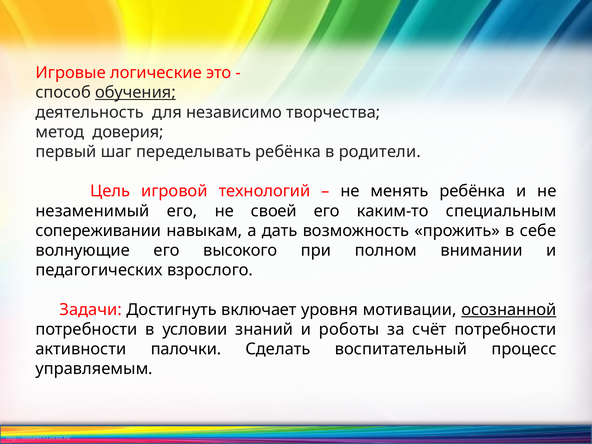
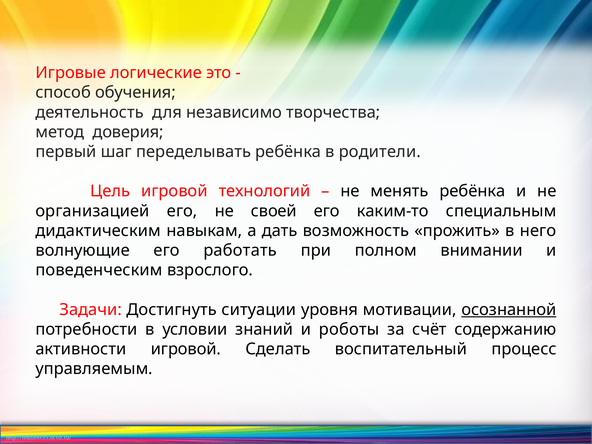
обучения underline: present -> none (135, 93)
незаменимый: незаменимый -> организацией (92, 211)
сопереживании: сопереживании -> дидактическим (98, 231)
себе: себе -> него (538, 231)
высокого: высокого -> работать (240, 250)
педагогических: педагогических -> поведенческим (99, 270)
включает: включает -> ситуации (259, 310)
счёт потребности: потребности -> содержанию (505, 329)
активности палочки: палочки -> игровой (186, 349)
